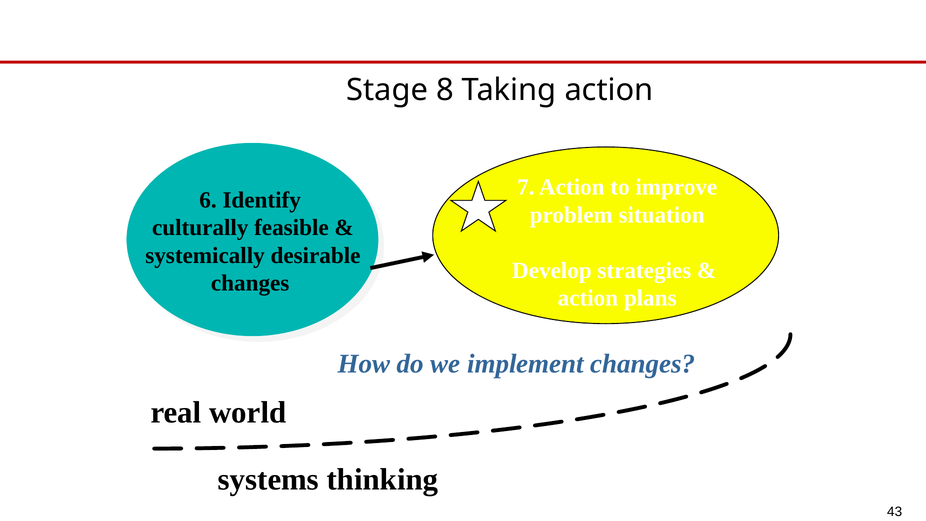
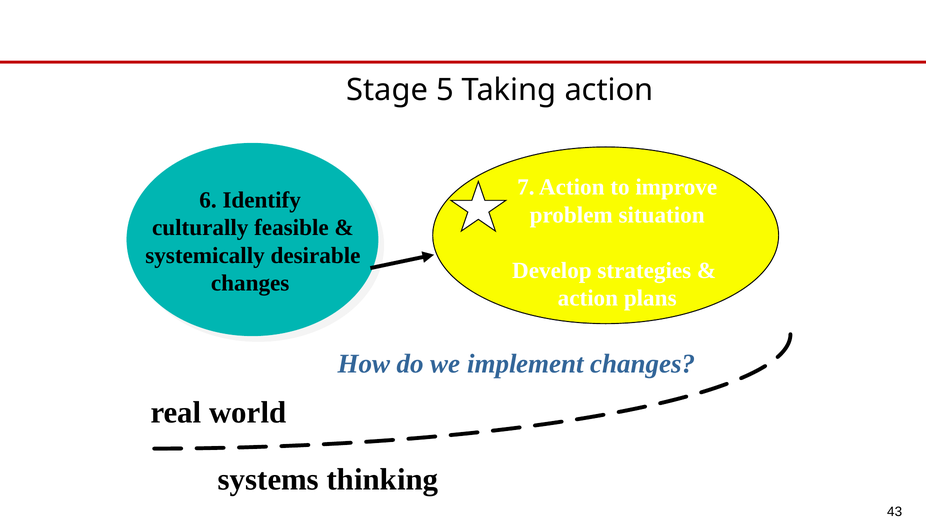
8: 8 -> 5 (445, 90)
